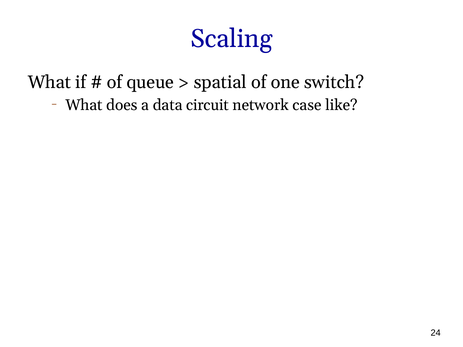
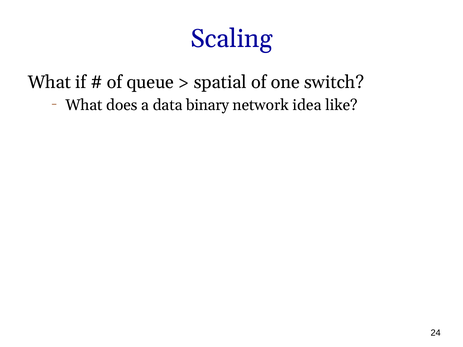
circuit: circuit -> binary (208, 105)
case: case -> idea (307, 105)
